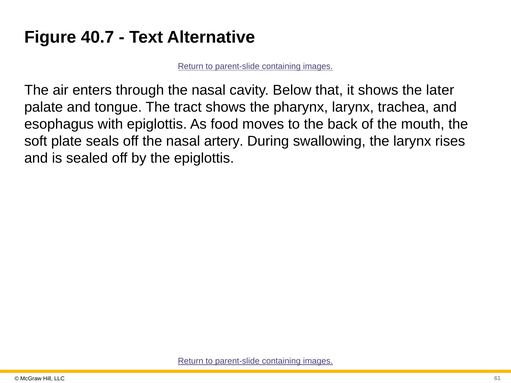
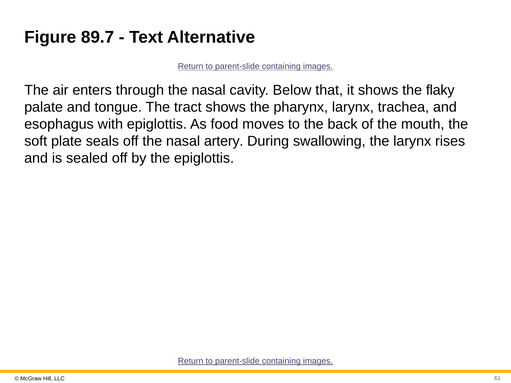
40.7: 40.7 -> 89.7 (98, 37)
later: later -> flaky (440, 90)
